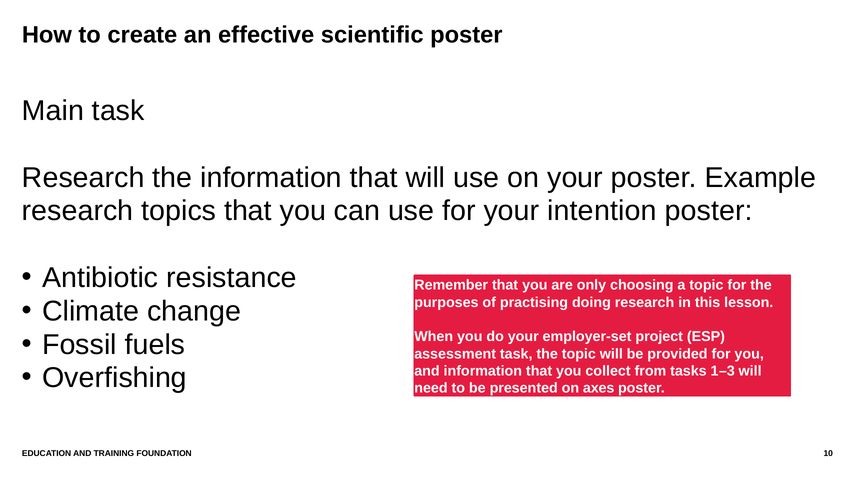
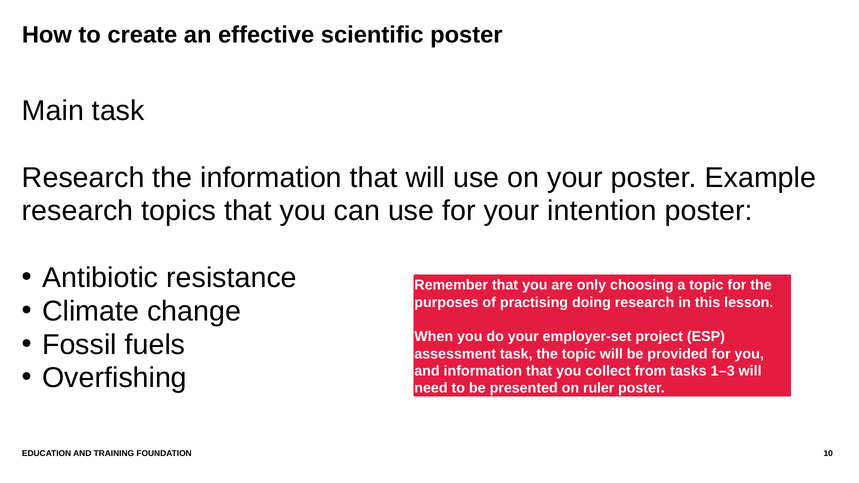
axes: axes -> ruler (599, 388)
